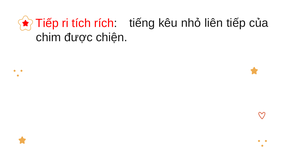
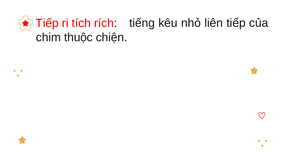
được: được -> thuộc (78, 37)
